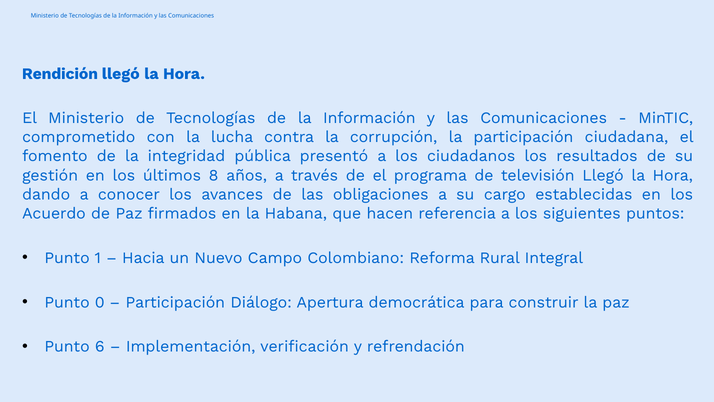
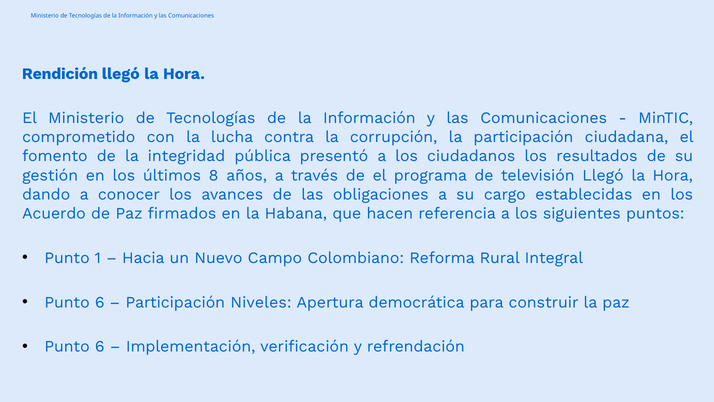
0: 0 -> 6 (100, 302)
Diálogo: Diálogo -> Niveles (261, 302)
